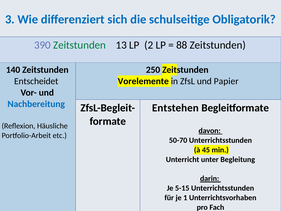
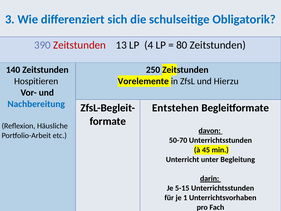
Zeitstunden colour: green -> red (79, 45)
2: 2 -> 4 (149, 45)
88: 88 -> 80 (182, 45)
Entscheidet: Entscheidet -> Hospitieren (36, 81)
Papier: Papier -> Hierzu (226, 81)
